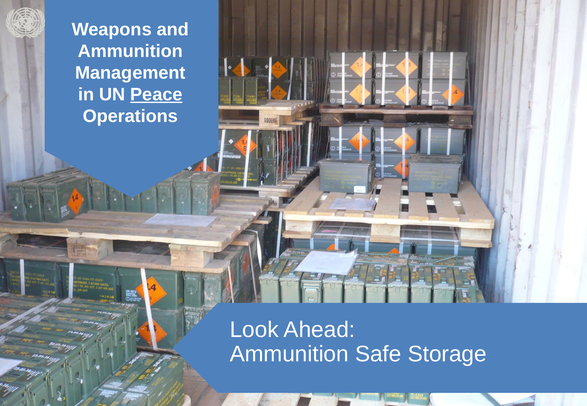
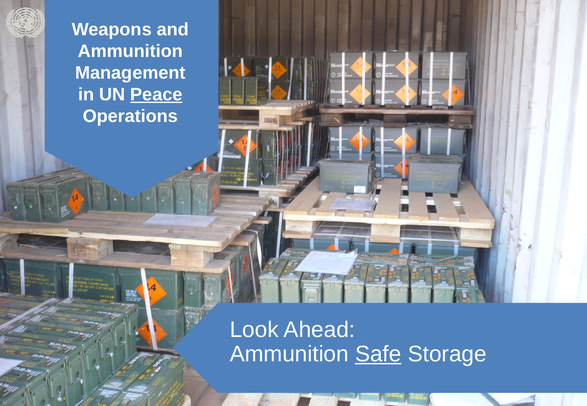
Safe underline: none -> present (378, 354)
